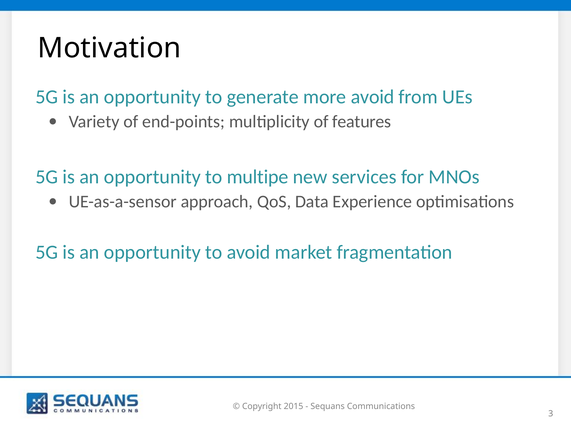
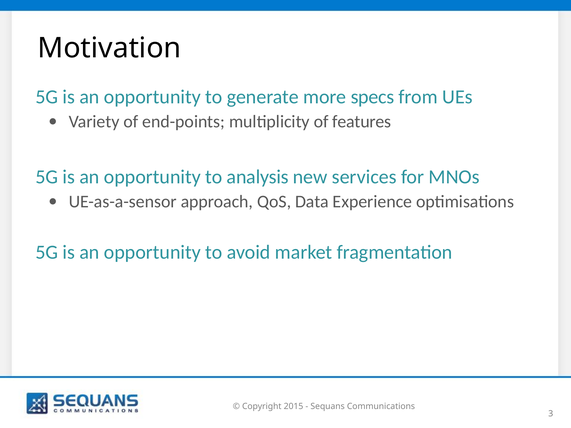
more avoid: avoid -> specs (373, 97)
multipe: multipe -> analysis (258, 177)
